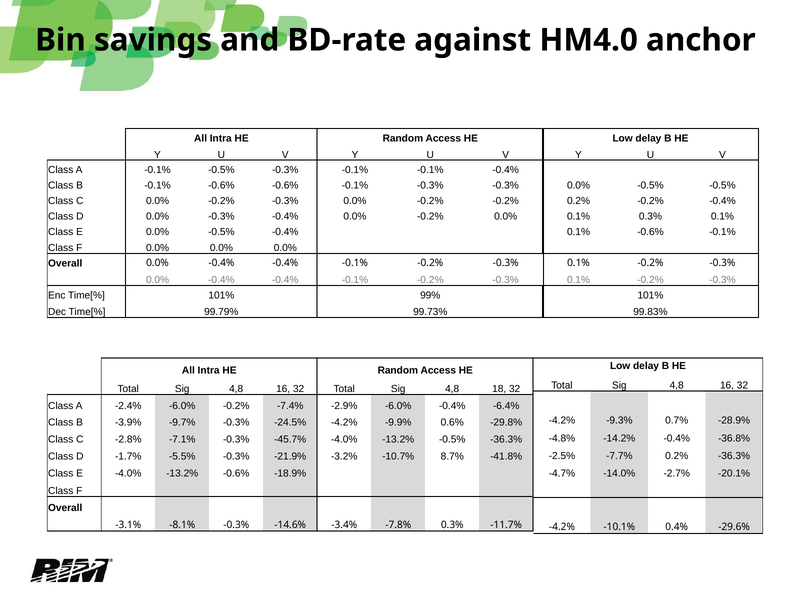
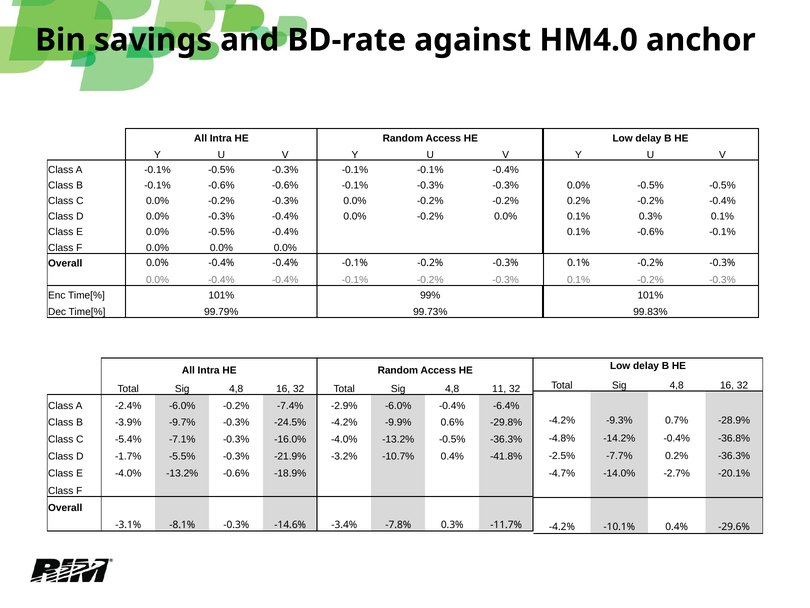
18: 18 -> 11 (499, 388)
-2.8%: -2.8% -> -5.4% (128, 439)
-45.7%: -45.7% -> -16.0% (290, 439)
-10.7% 8.7%: 8.7% -> 0.4% (452, 456)
